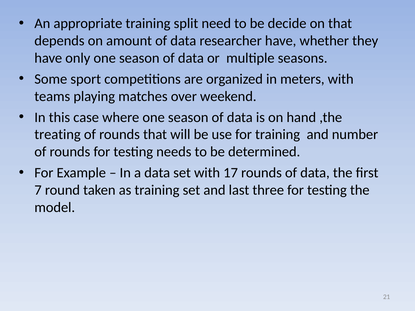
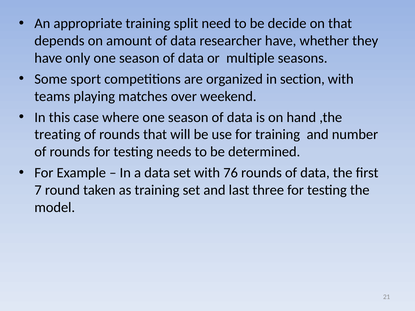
meters: meters -> section (302, 79)
17: 17 -> 76 (231, 173)
